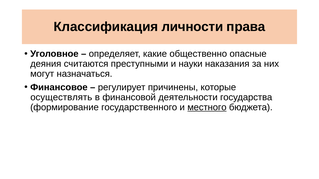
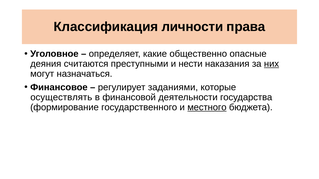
науки: науки -> нести (191, 64)
них underline: none -> present (271, 64)
причинены: причинены -> заданиями (173, 87)
